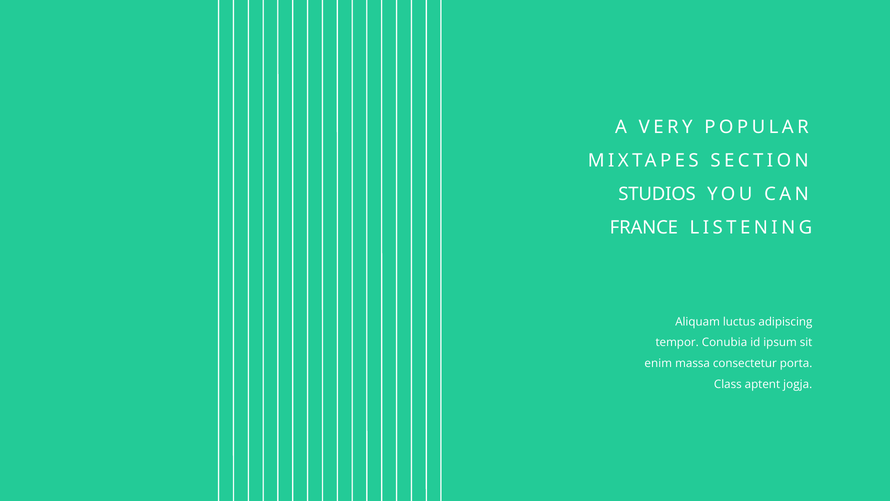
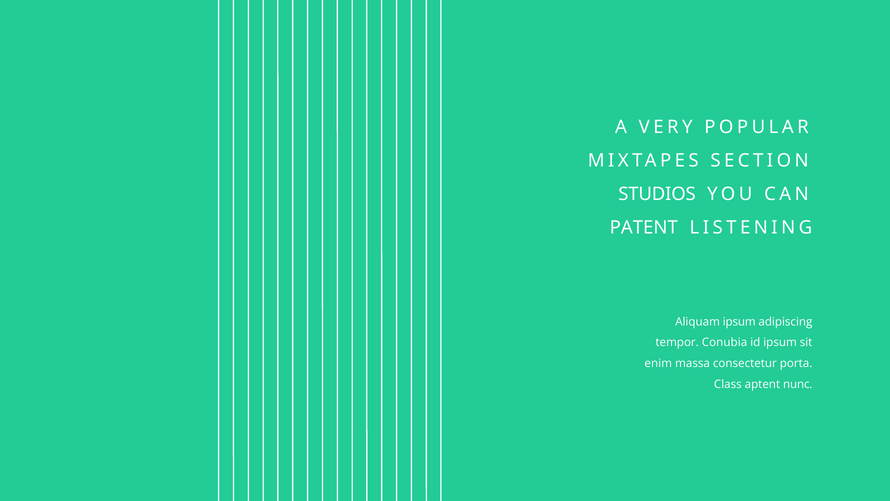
FRANCE: FRANCE -> PATENT (644, 227)
Aliquam luctus: luctus -> ipsum (739, 322)
jogja: jogja -> nunc (798, 384)
